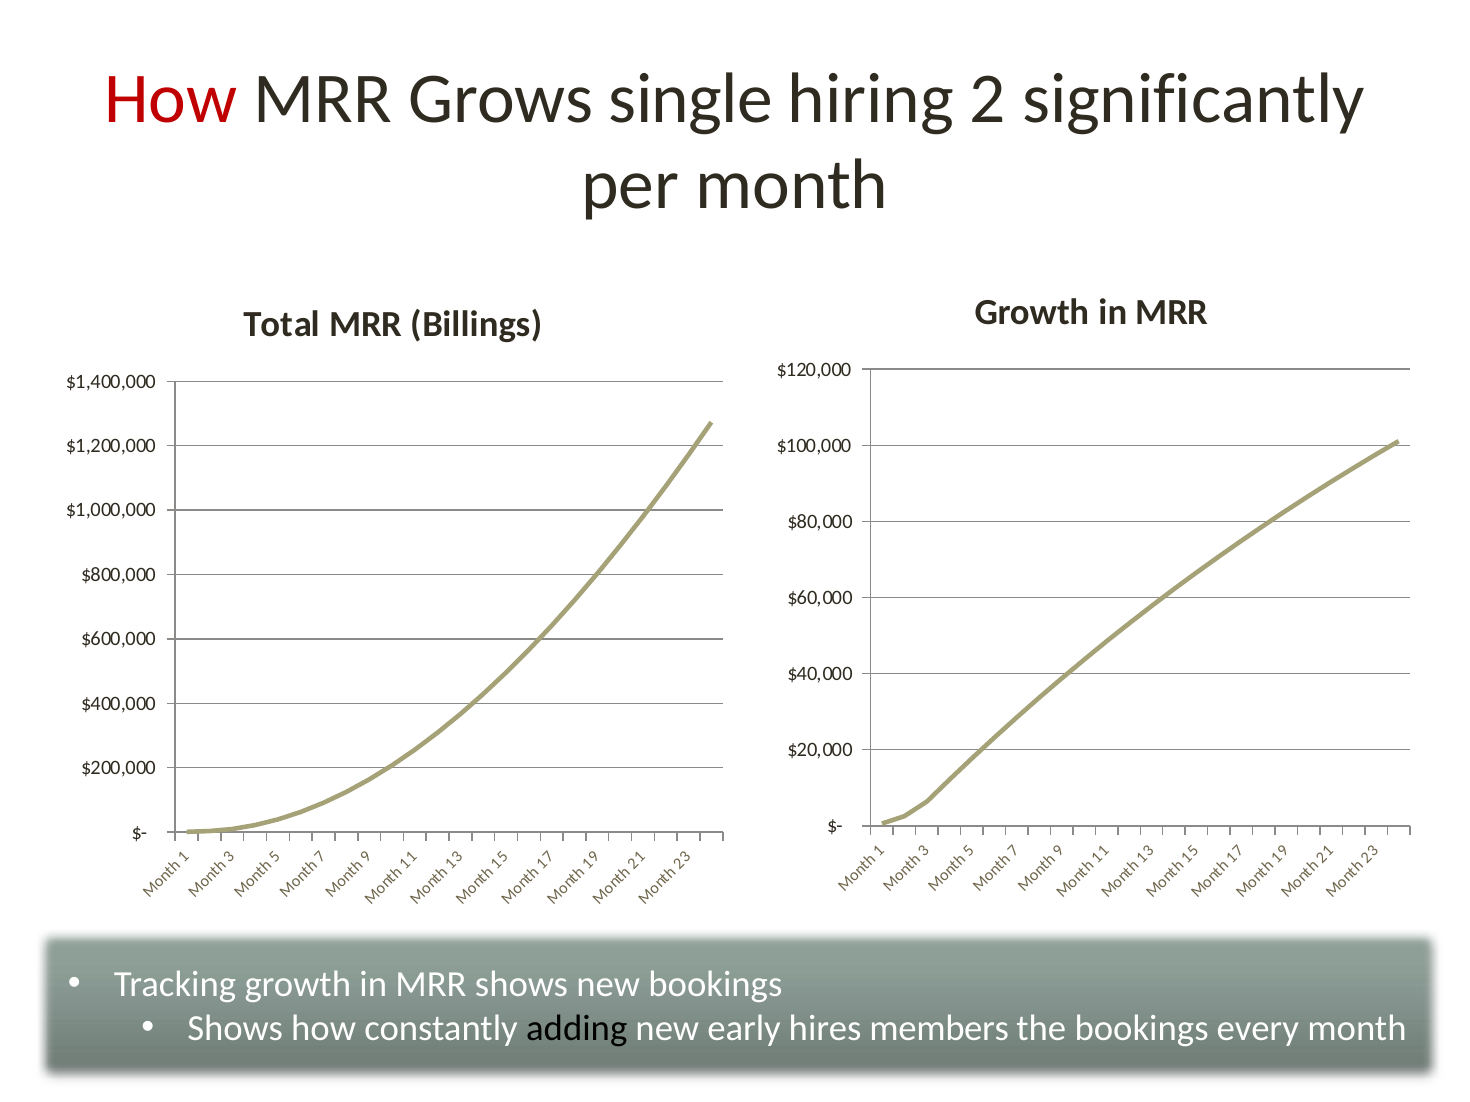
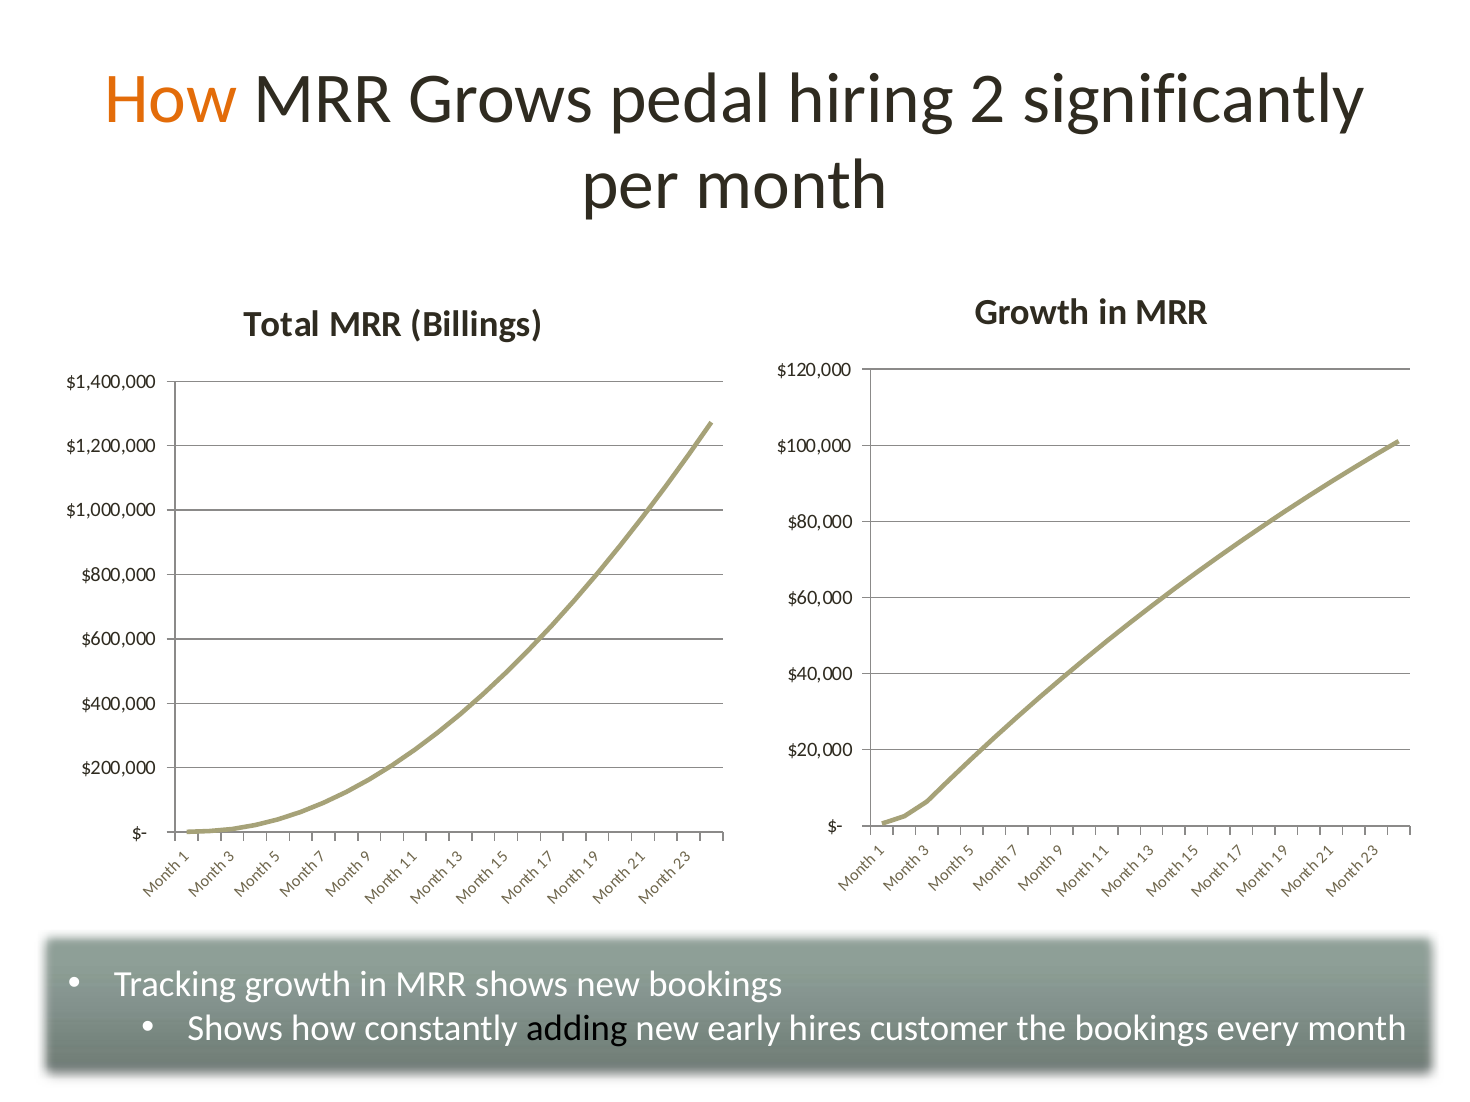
How colour: red -> orange (171, 99)
single: single -> pedal (690, 99)
members: members -> customer (939, 1029)
